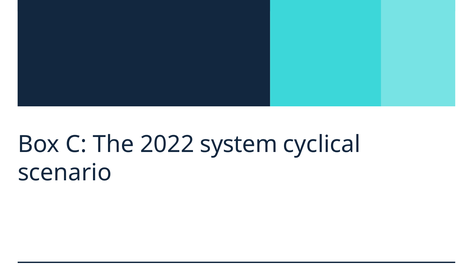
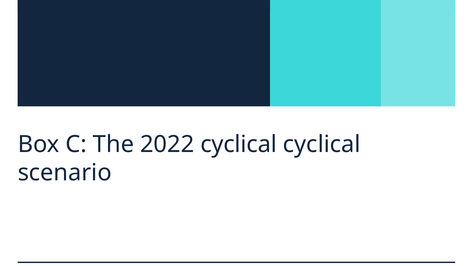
2022 system: system -> cyclical (239, 144)
